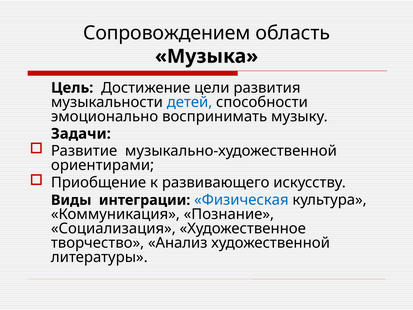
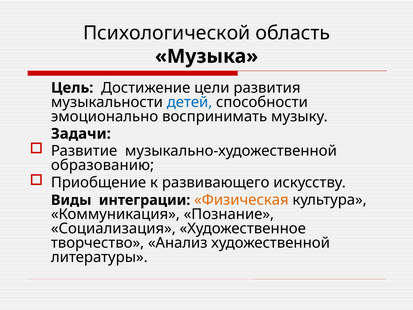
Сопровождением: Сопровождением -> Психологической (167, 33)
ориентирами: ориентирами -> образованию (103, 165)
Физическая colour: blue -> orange (241, 200)
